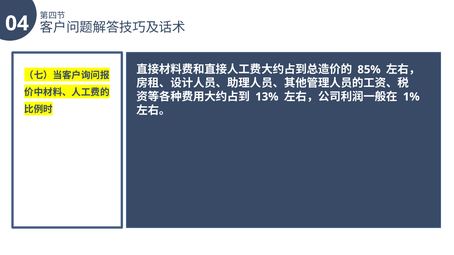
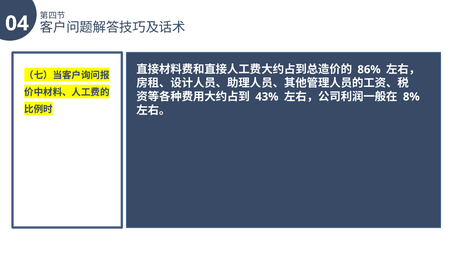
85%: 85% -> 86% (369, 70)
13%: 13% -> 43% (267, 97)
1%: 1% -> 8% (411, 97)
